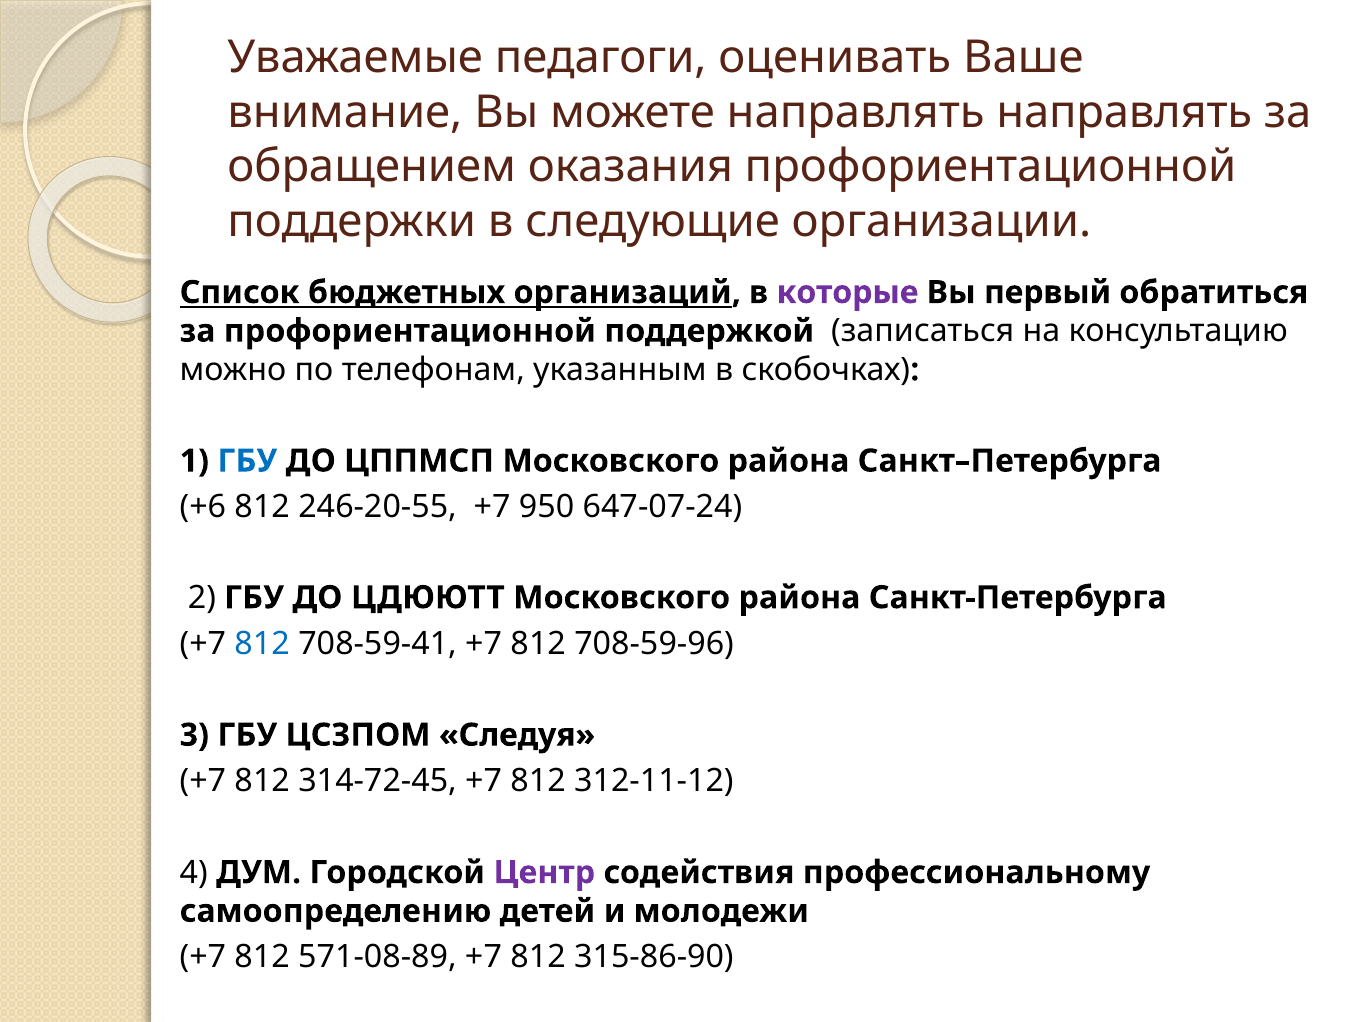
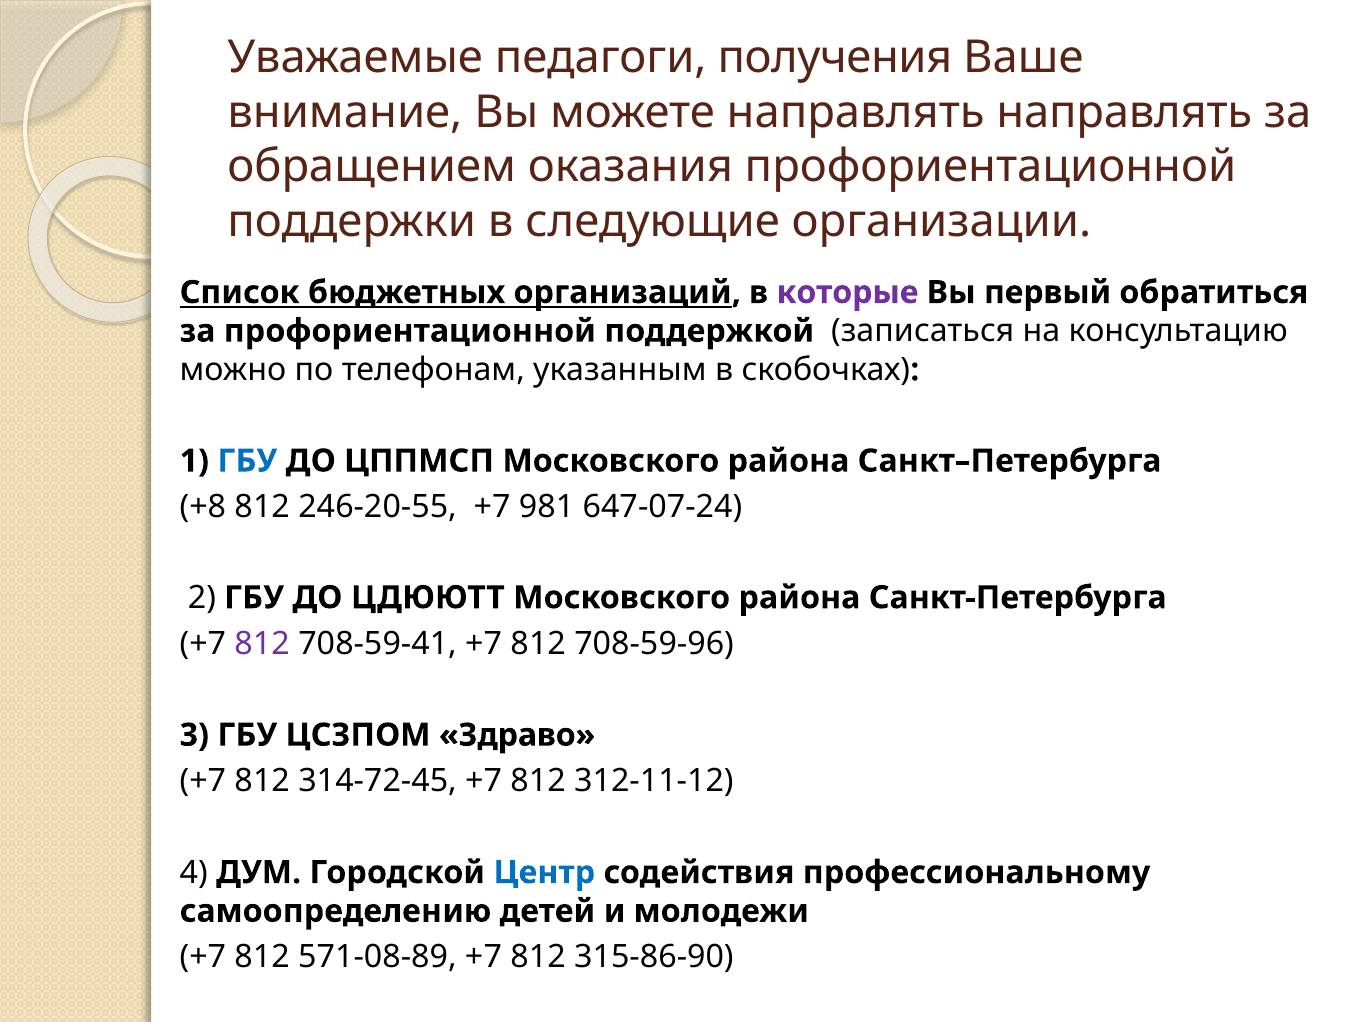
оценивать: оценивать -> получения (835, 58)
+6: +6 -> +8 (203, 507)
950: 950 -> 981 (547, 507)
812 colour: blue -> purple (262, 644)
Следуя: Следуя -> Здраво (517, 735)
Центр colour: purple -> blue (544, 873)
